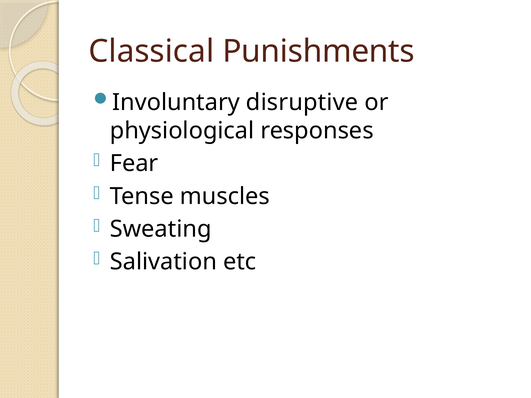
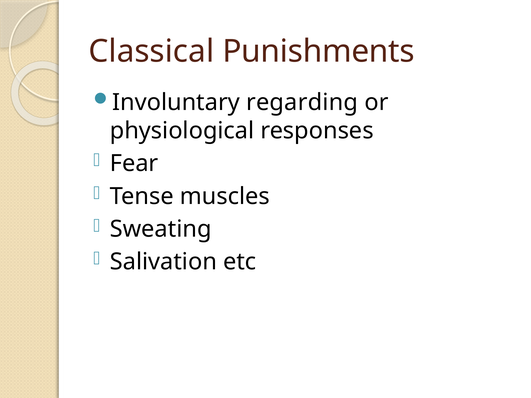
disruptive: disruptive -> regarding (302, 103)
